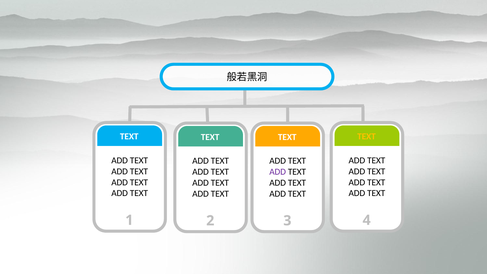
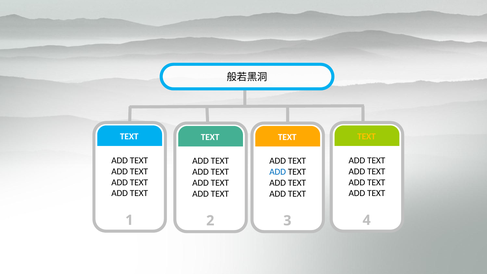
ADD colour: purple -> blue (278, 172)
